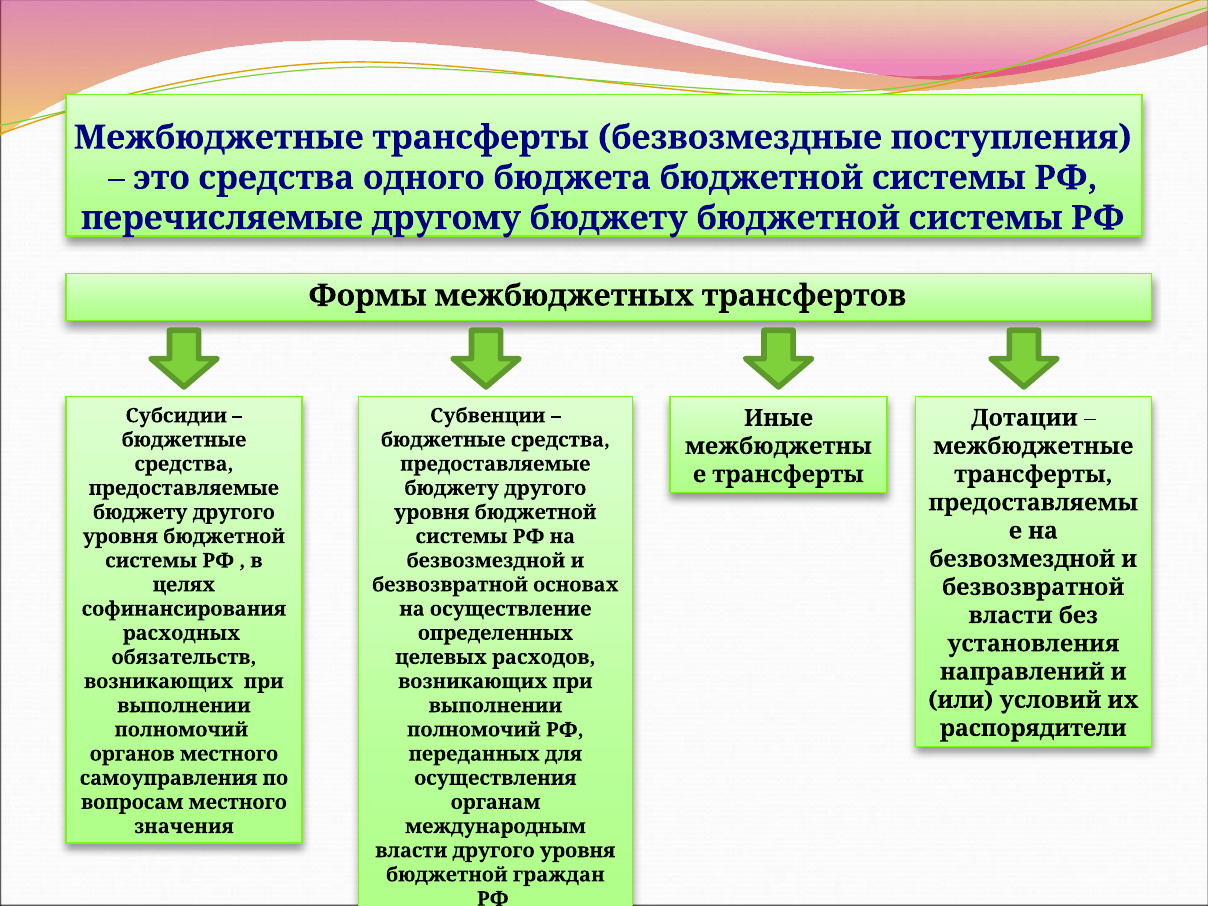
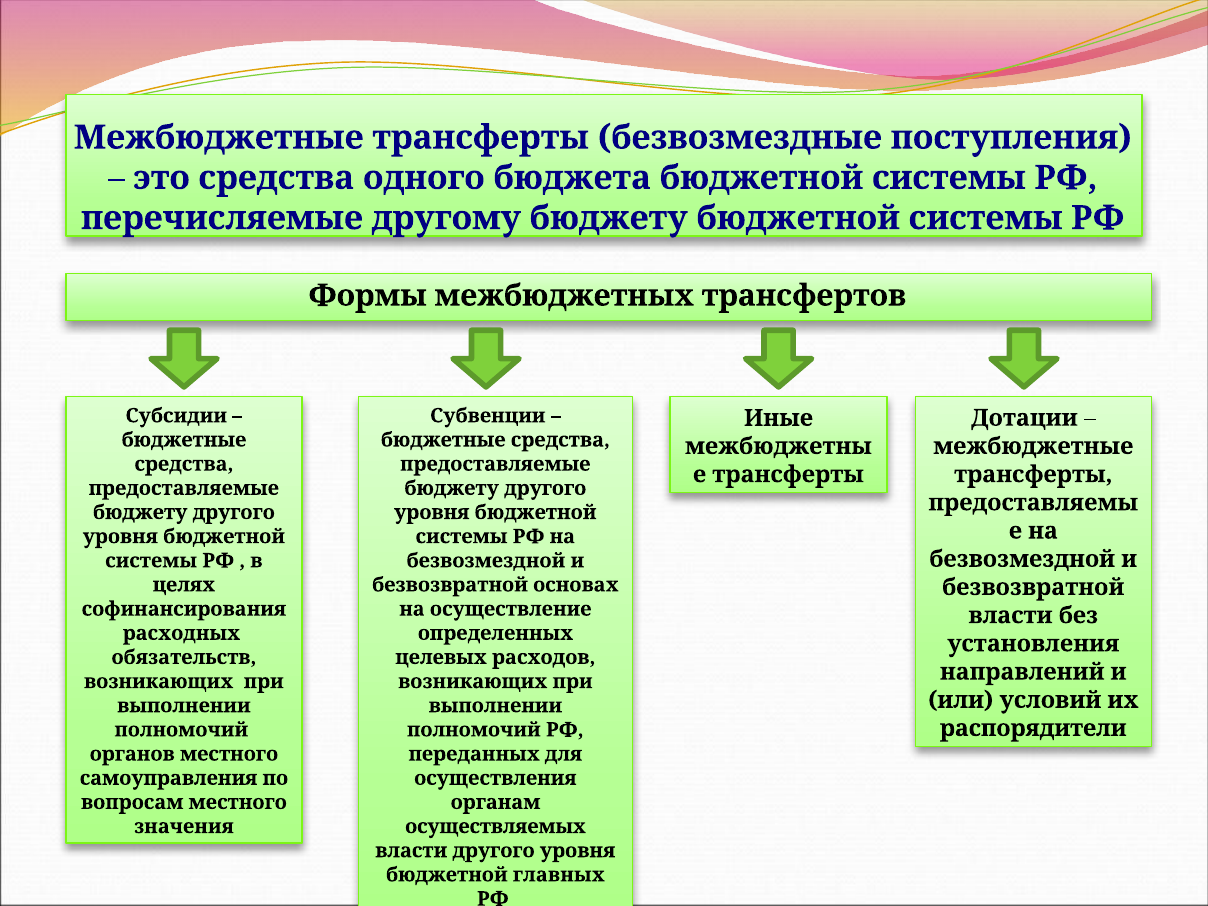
международным: международным -> осуществляемых (495, 826)
граждан: граждан -> главных (559, 875)
